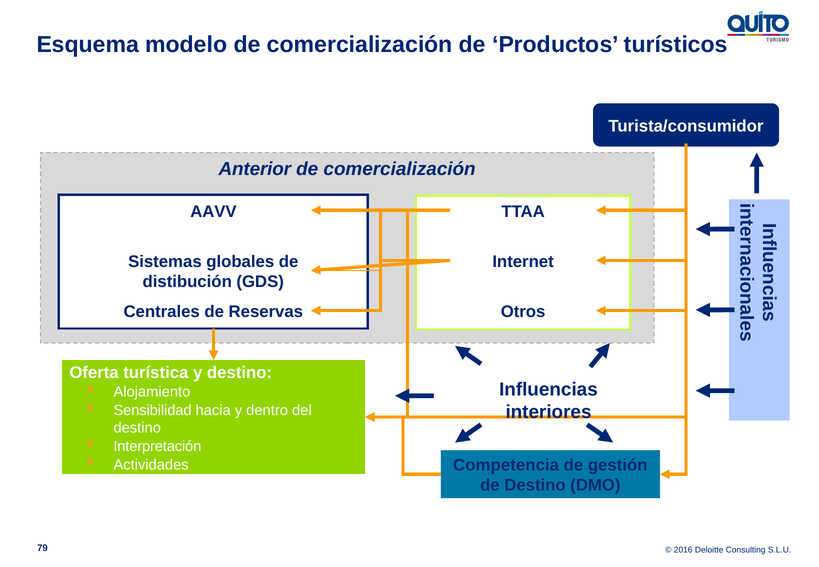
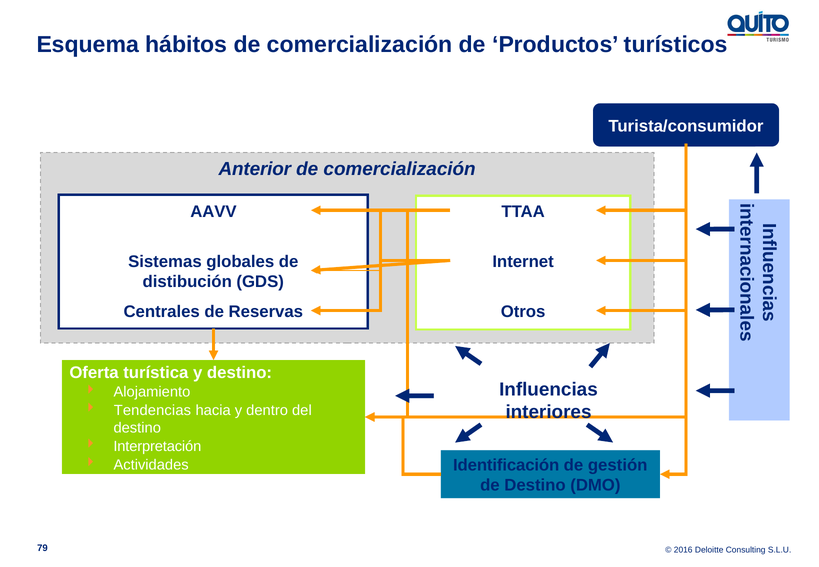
modelo: modelo -> hábitos (186, 44)
Sensibilidad: Sensibilidad -> Tendencias (152, 410)
Competencia: Competencia -> Identificación (506, 465)
